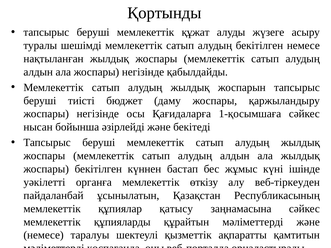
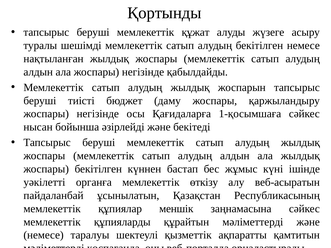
веб-тіркеуден: веб-тіркеуден -> веб-асыратын (287, 182)
қатысу: қатысу -> меншiк (176, 209)
